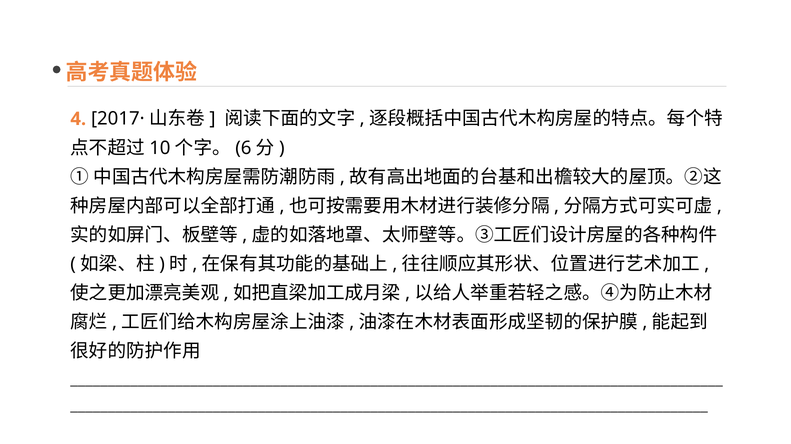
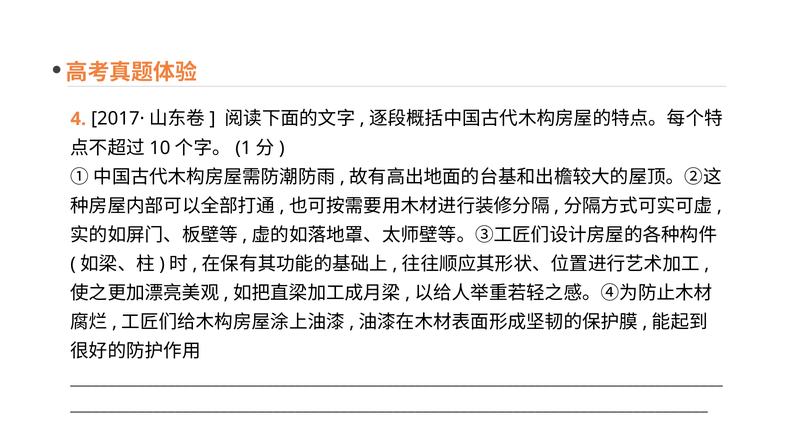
6: 6 -> 1 (243, 148)
